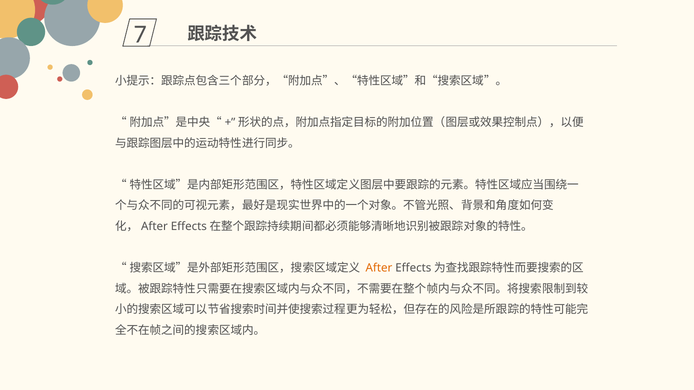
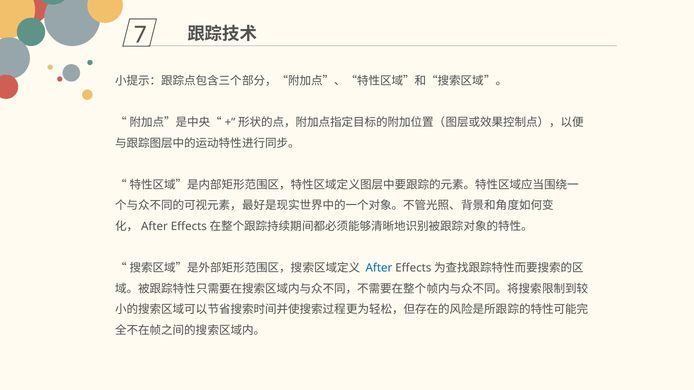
After colour: orange -> blue (379, 268)
